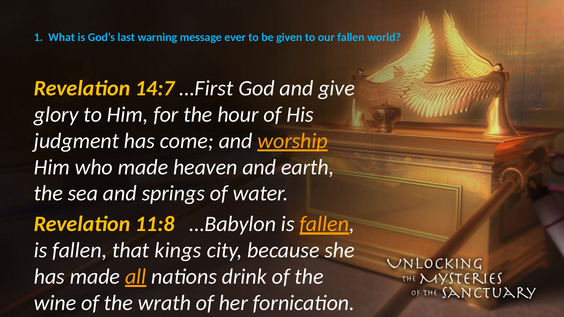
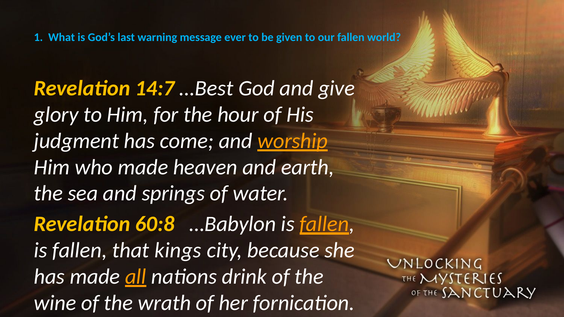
…First: …First -> …Best (206, 88)
11:8: 11:8 -> 60:8 (155, 224)
